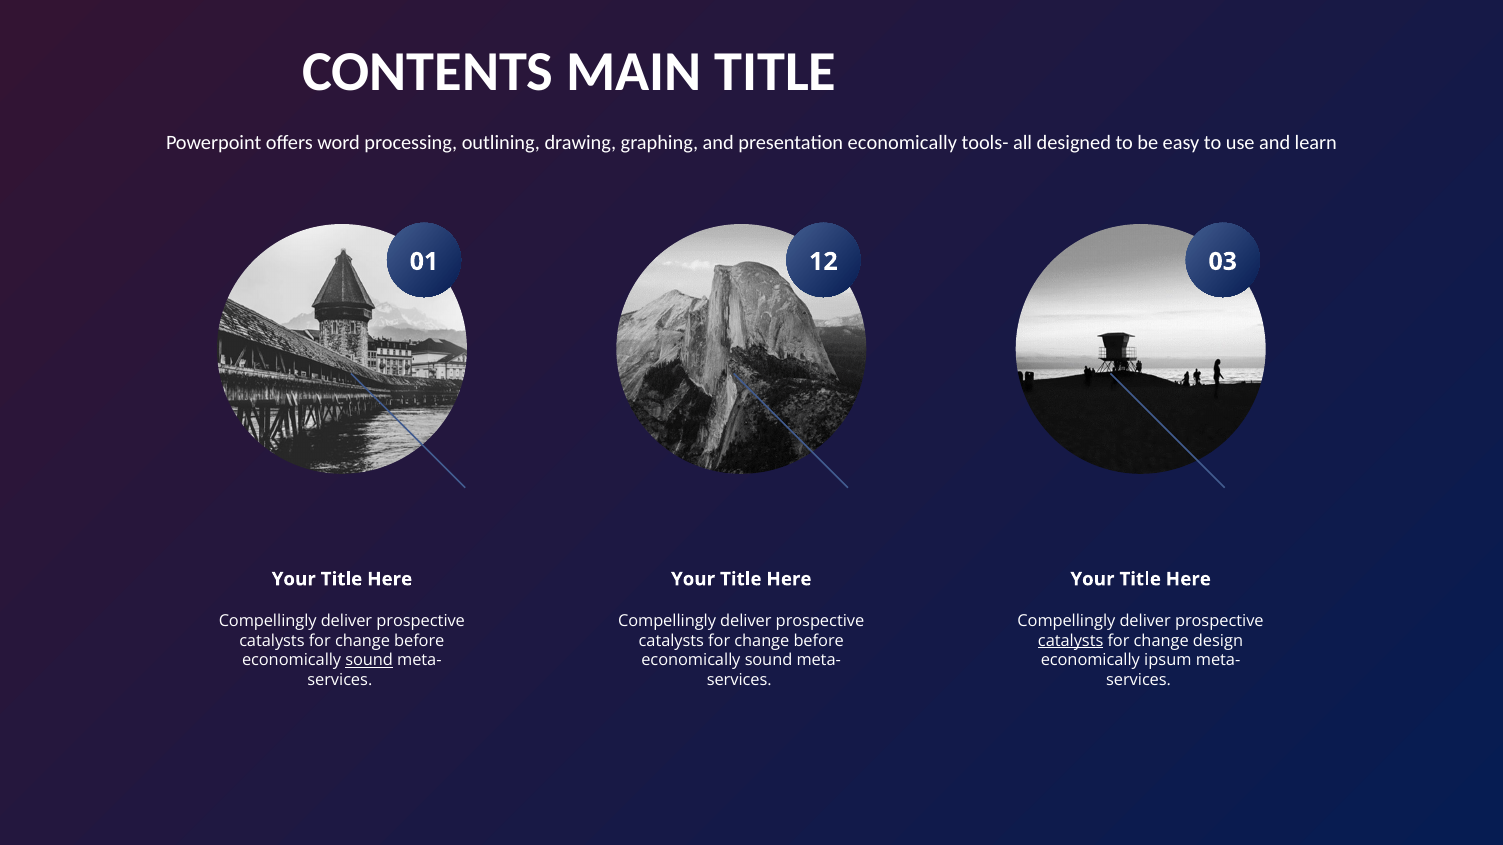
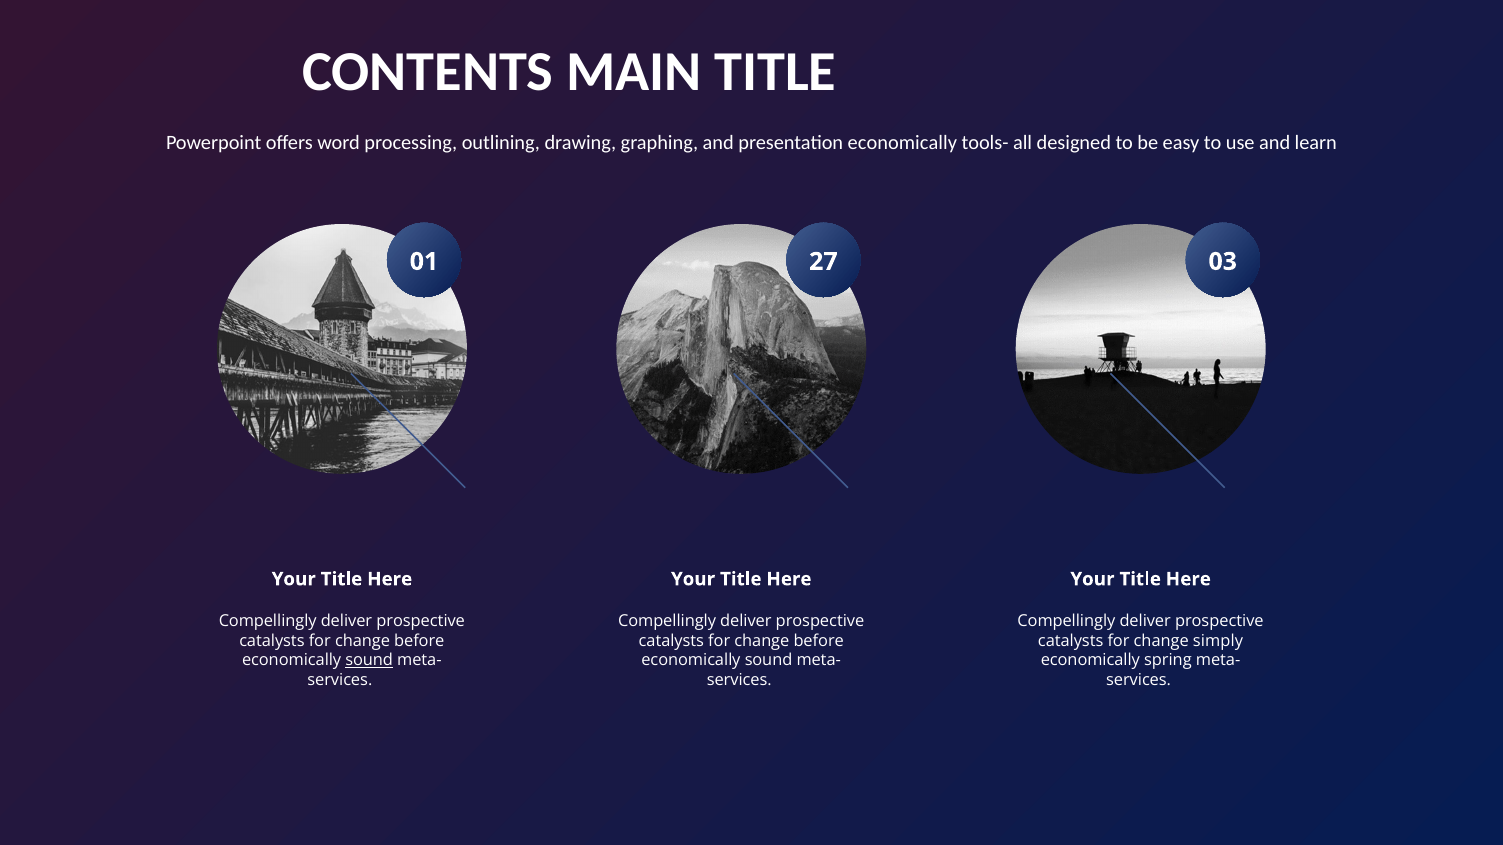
12: 12 -> 27 (823, 262)
catalysts underline: present -> none (1071, 641)
design: design -> simply (1218, 641)
ipsum: ipsum -> spring (1168, 661)
